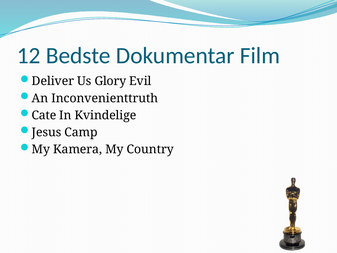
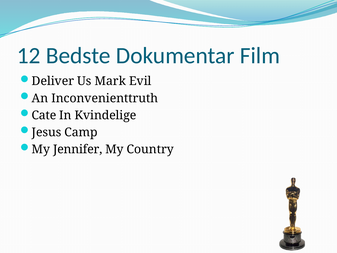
Glory: Glory -> Mark (110, 81)
Kamera: Kamera -> Jennifer (78, 149)
